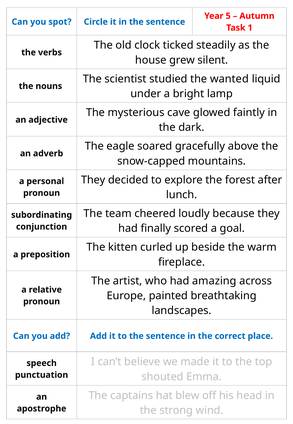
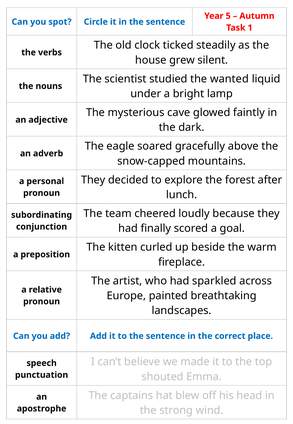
amazing: amazing -> sparkled (214, 280)
